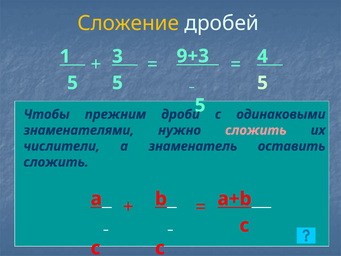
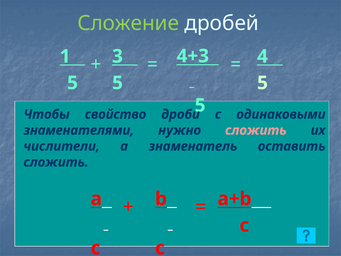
Сложение colour: yellow -> light green (128, 23)
9+3: 9+3 -> 4+3 (193, 56)
прежним: прежним -> свойство (116, 114)
